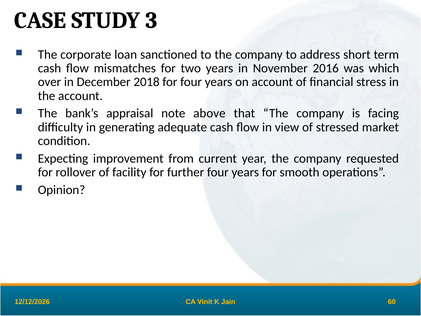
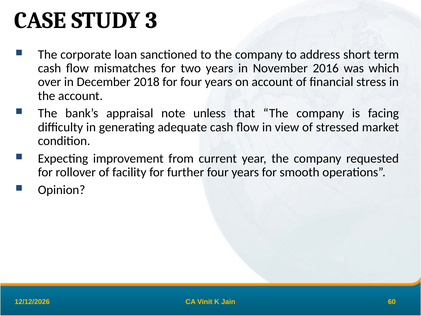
above: above -> unless (210, 113)
